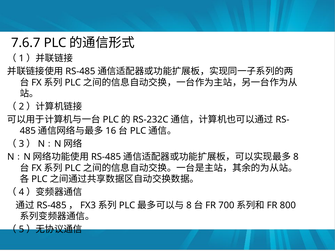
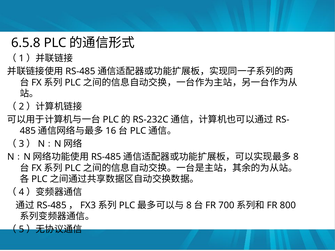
7.6.7: 7.6.7 -> 6.5.8 (26, 43)
